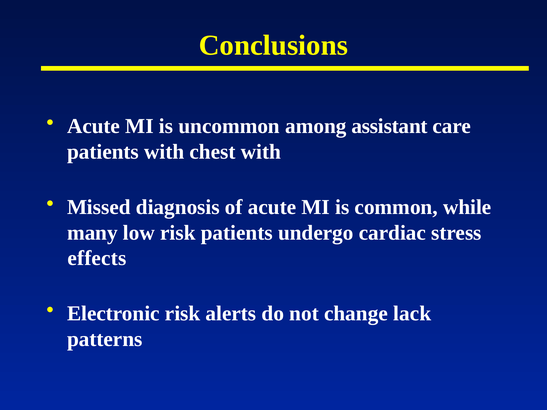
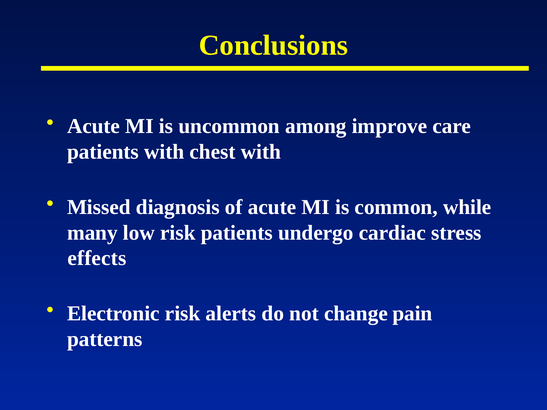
assistant: assistant -> improve (390, 126)
lack: lack -> pain (412, 314)
